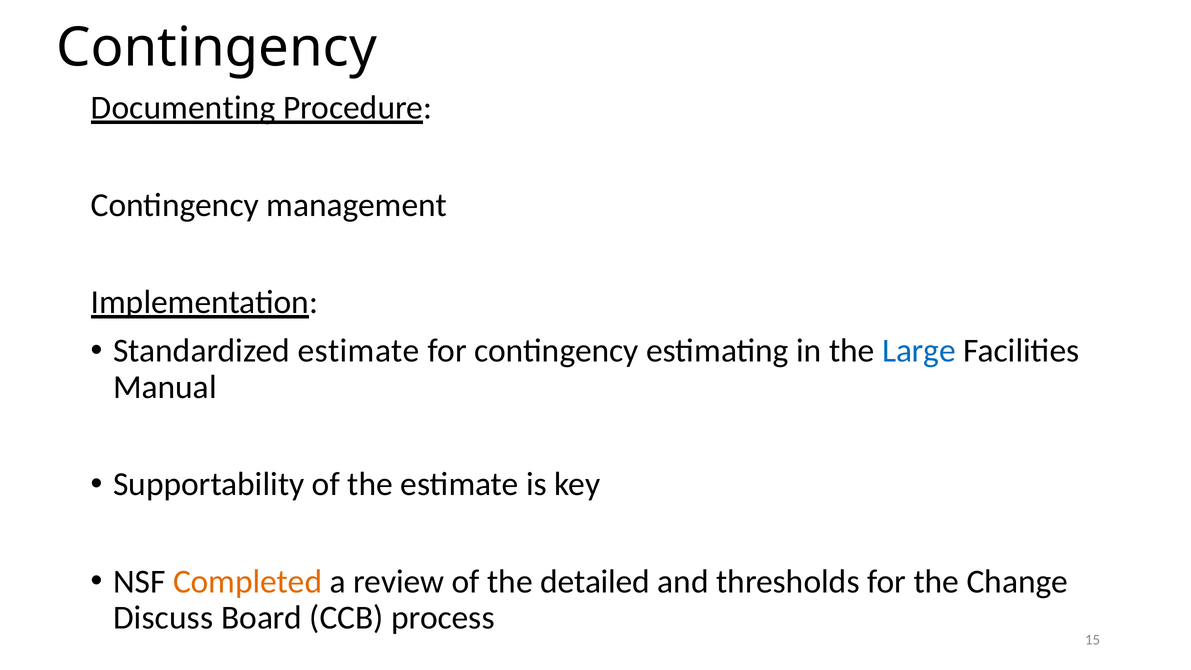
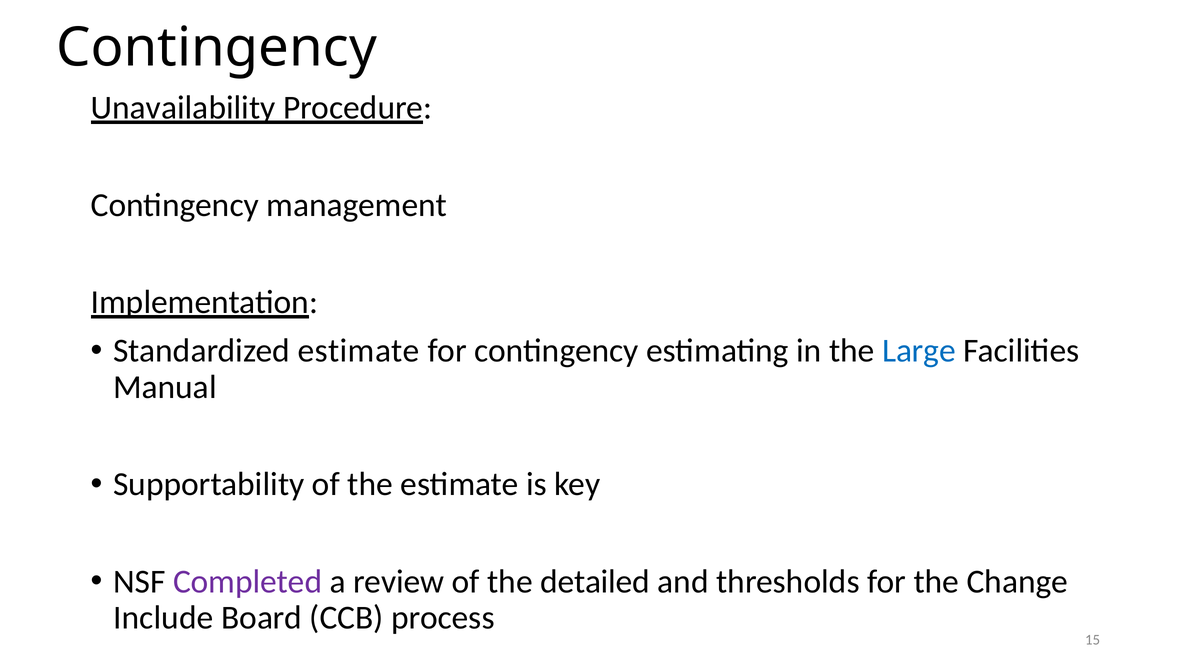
Documenting: Documenting -> Unavailability (183, 108)
Completed colour: orange -> purple (248, 582)
Discuss: Discuss -> Include (163, 618)
